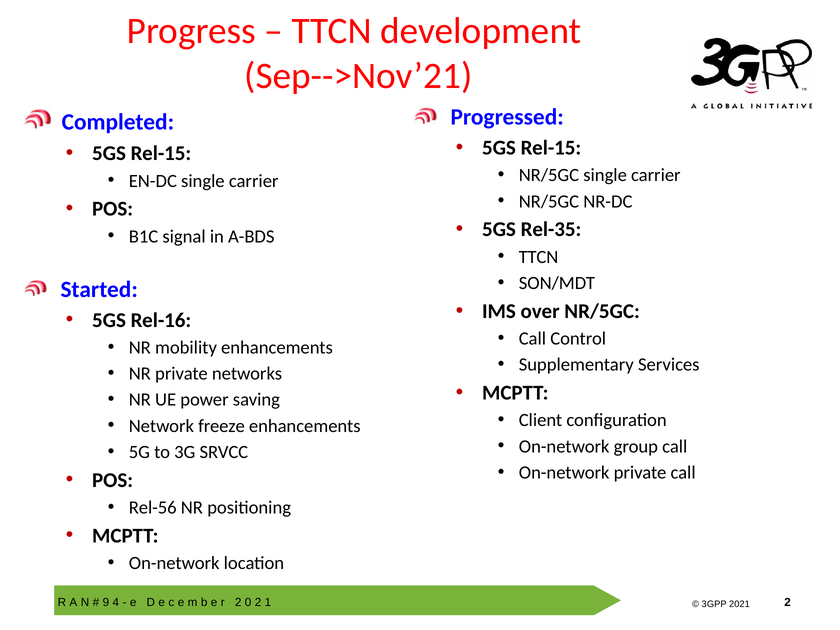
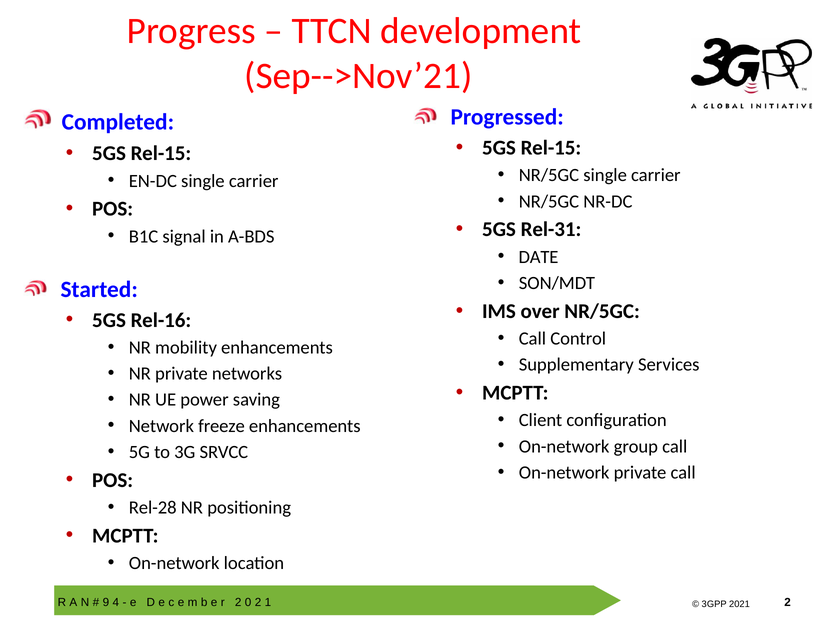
Rel-35: Rel-35 -> Rel-31 (551, 230)
TTCN: TTCN -> DATE (538, 257)
Rel-56: Rel-56 -> Rel-28 (153, 508)
